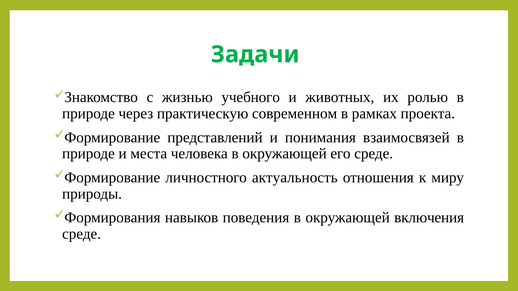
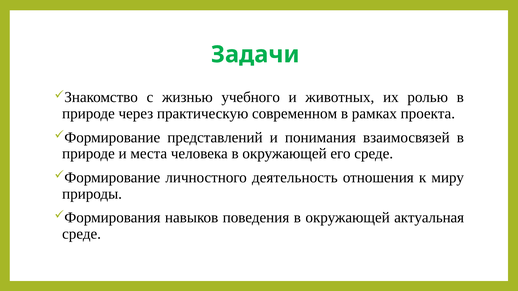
актуальность: актуальность -> деятельность (295, 178)
включения: включения -> актуальная (429, 218)
